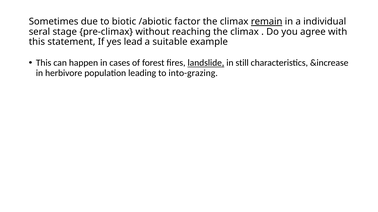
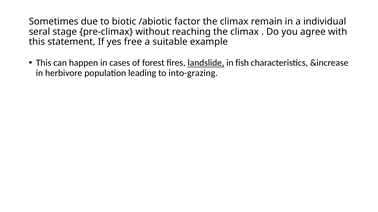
remain underline: present -> none (267, 22)
lead: lead -> free (133, 42)
still: still -> fish (242, 63)
